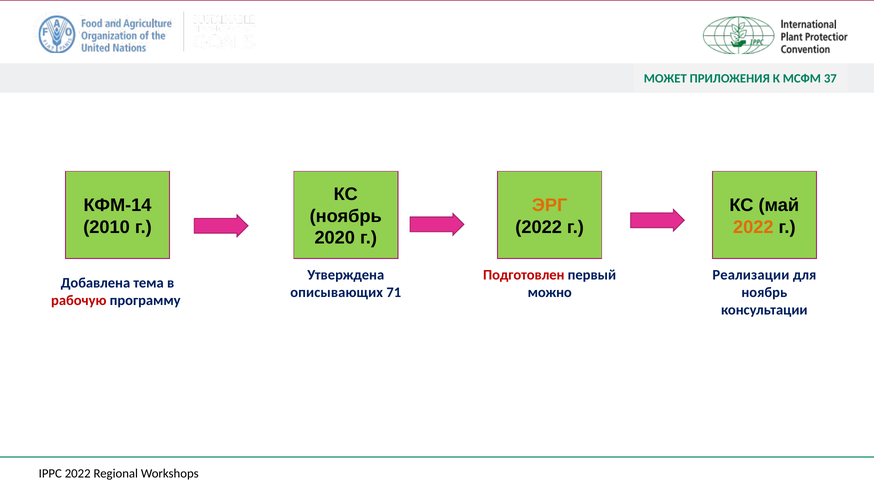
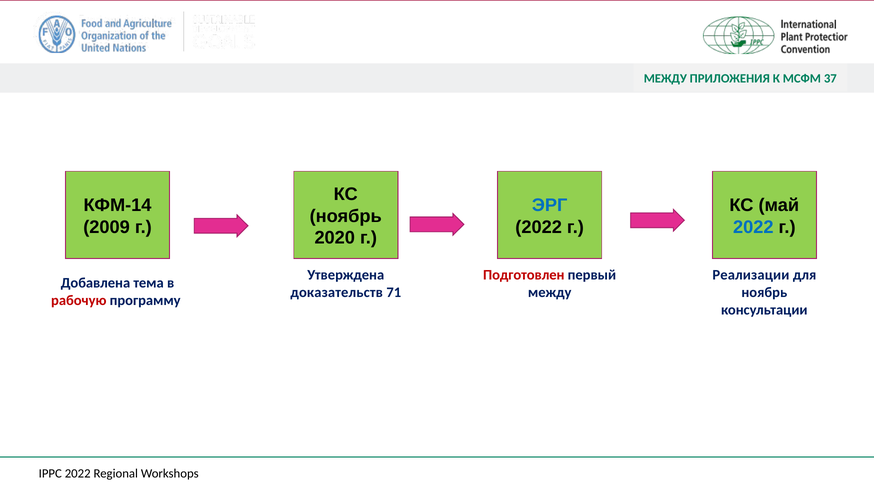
МОЖЕТ: МОЖЕТ -> МЕЖДУ (665, 79)
ЭРГ colour: orange -> blue (550, 205)
2010: 2010 -> 2009 (107, 227)
2022 colour: orange -> blue (753, 227)
описывающих: описывающих -> доказательств (337, 293)
можно: можно -> между (550, 293)
